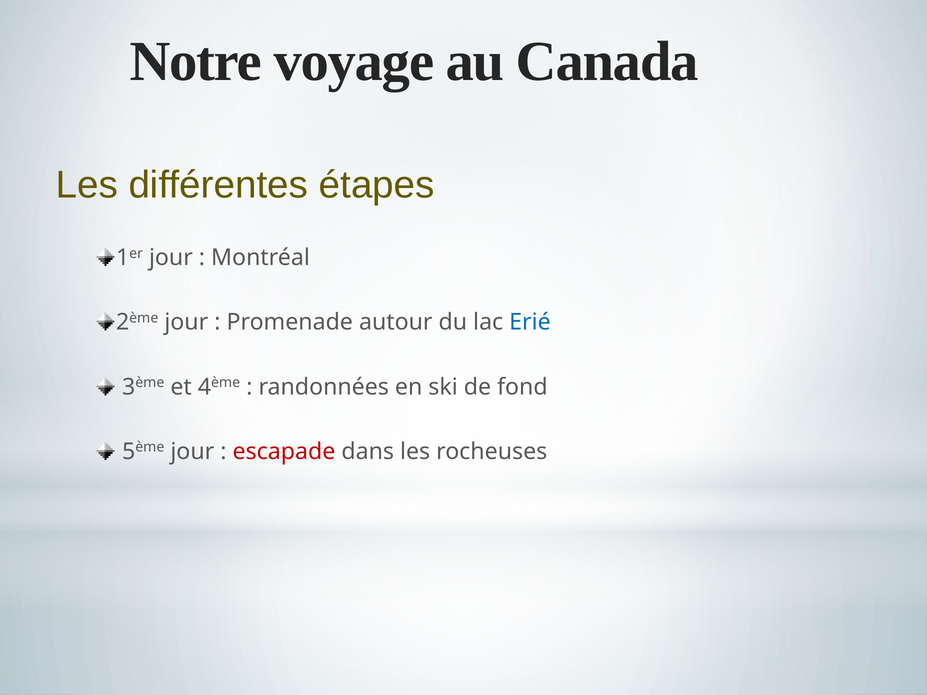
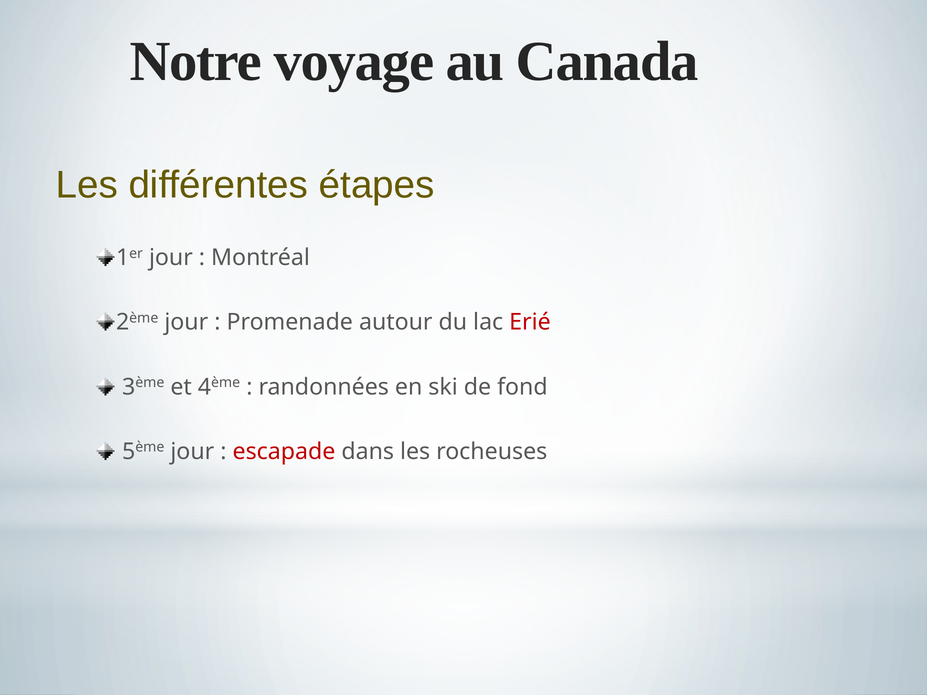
Erié colour: blue -> red (530, 322)
